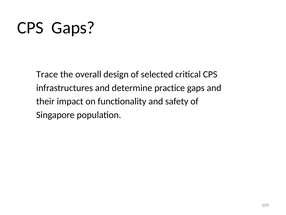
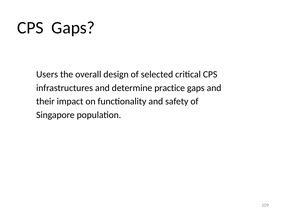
Trace: Trace -> Users (47, 74)
